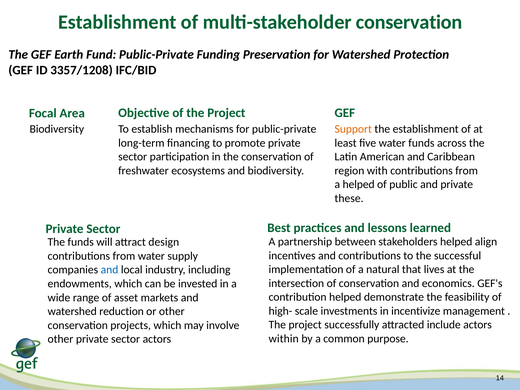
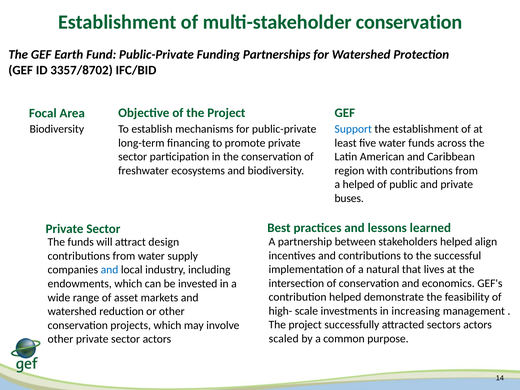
Preservation: Preservation -> Partnerships (277, 55)
3357/1208: 3357/1208 -> 3357/8702 (82, 70)
Support colour: orange -> blue (353, 129)
these: these -> buses (349, 198)
incentivize: incentivize -> increasing (416, 311)
include: include -> sectors (444, 325)
within: within -> scaled (284, 339)
